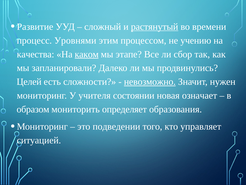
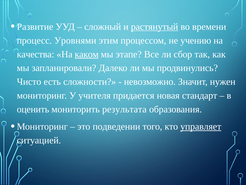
Целей: Целей -> Чисто (29, 82)
невозможно underline: present -> none (150, 82)
состоянии: состоянии -> придается (134, 95)
означает: означает -> стандарт (200, 95)
образом: образом -> оценить (33, 109)
определяет: определяет -> результата (124, 109)
управляет underline: none -> present (201, 126)
